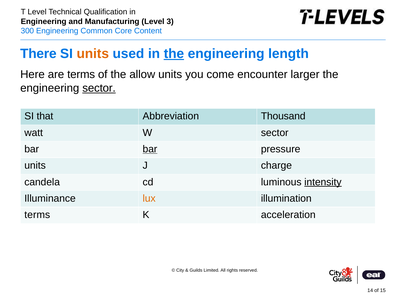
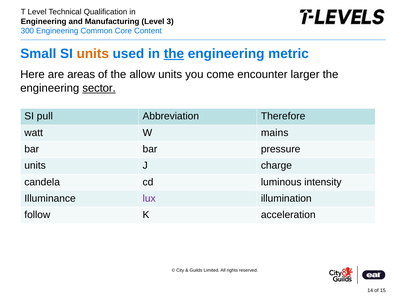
There: There -> Small (38, 54)
length: length -> metric (289, 54)
are terms: terms -> areas (81, 75)
that: that -> pull (45, 116)
Thousand: Thousand -> Therefore (283, 116)
W sector: sector -> mains (275, 133)
bar underline: present -> none (150, 149)
intensity underline: present -> none (323, 182)
lux colour: orange -> purple (149, 199)
terms: terms -> follow (37, 215)
